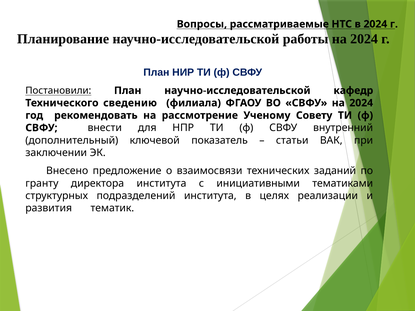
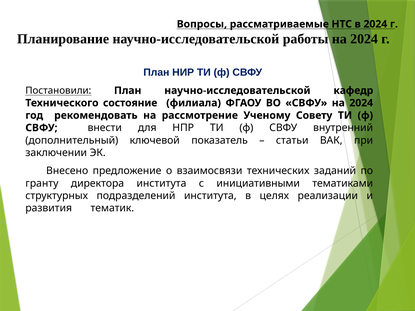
сведению: сведению -> состояние (130, 103)
